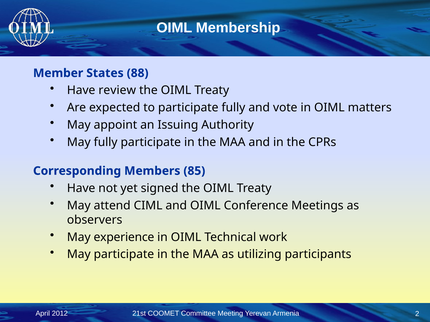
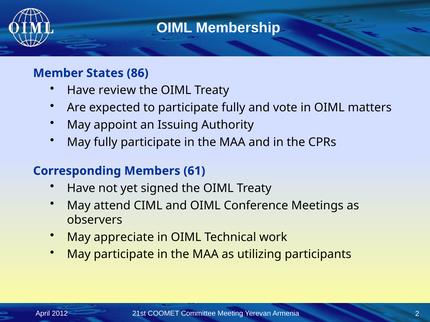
88: 88 -> 86 (138, 73)
85: 85 -> 61 (194, 171)
experience: experience -> appreciate (124, 237)
